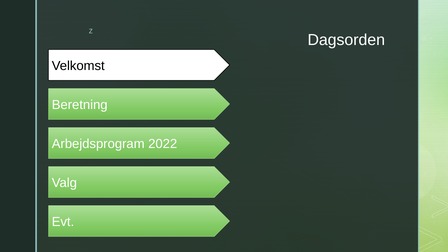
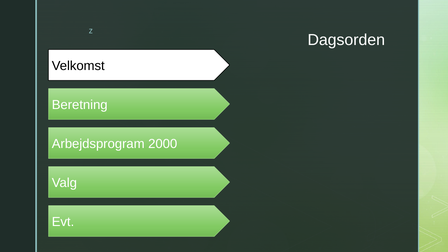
2022: 2022 -> 2000 (163, 144)
